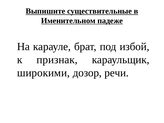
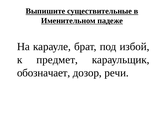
признак: признак -> предмет (57, 60)
широкими: широкими -> обозначает (44, 73)
